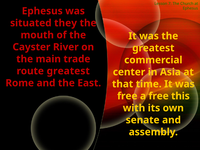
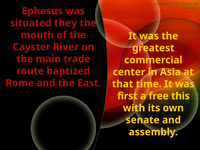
route greatest: greatest -> baptized (68, 71)
free: free -> first (127, 96)
